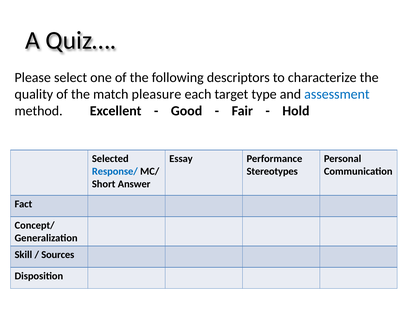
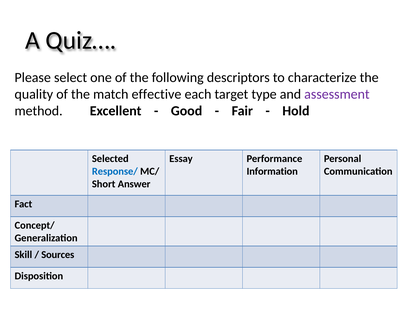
pleasure: pleasure -> effective (156, 94)
assessment colour: blue -> purple (337, 94)
Stereotypes: Stereotypes -> Information (272, 171)
